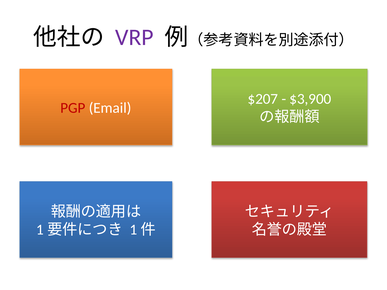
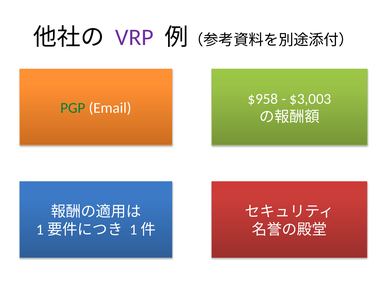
$207: $207 -> $958 (263, 99)
$3,900: $3,900 -> $3,003 (310, 99)
PGP colour: red -> green (73, 108)
